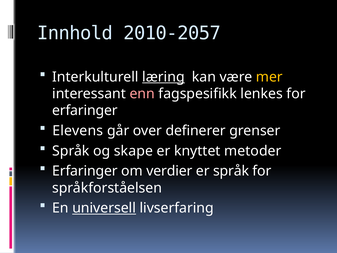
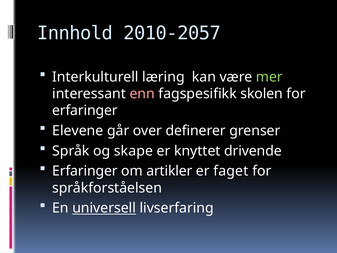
læring underline: present -> none (163, 77)
mer colour: yellow -> light green (269, 77)
lenkes: lenkes -> skolen (262, 94)
Elevens: Elevens -> Elevene (78, 131)
metoder: metoder -> drivende (253, 151)
verdier: verdier -> artikler (169, 171)
er språk: språk -> faget (231, 171)
